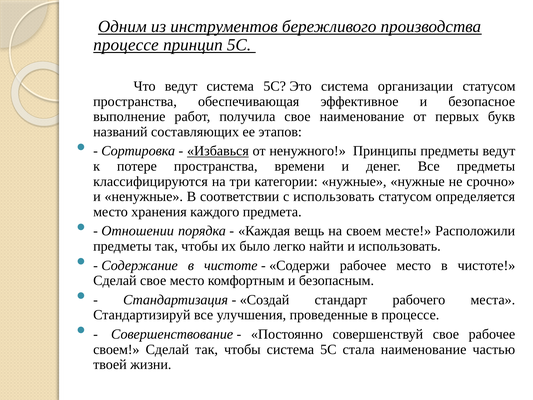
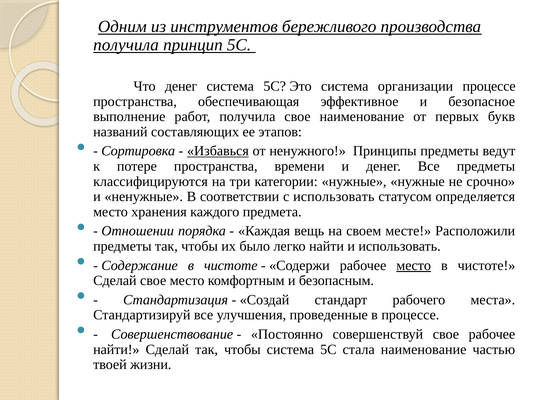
процессе: процессе -> получила (126, 45)
Что ведут: ведут -> денег (181, 86)
организации статусом: статусом -> процессе (489, 86)
место underline: none -> present (414, 265)
своем: своем -> найти (116, 349)
